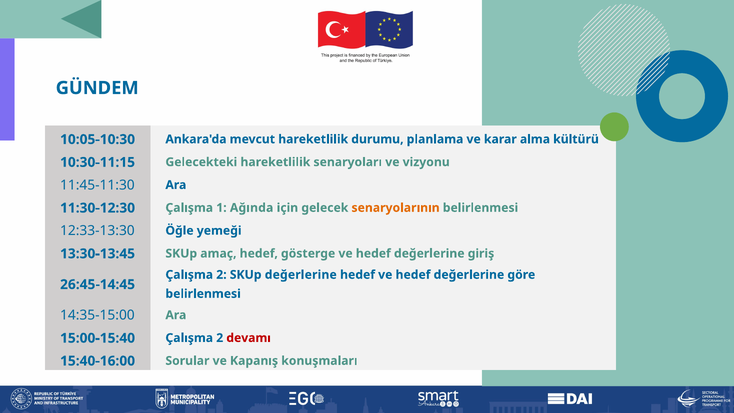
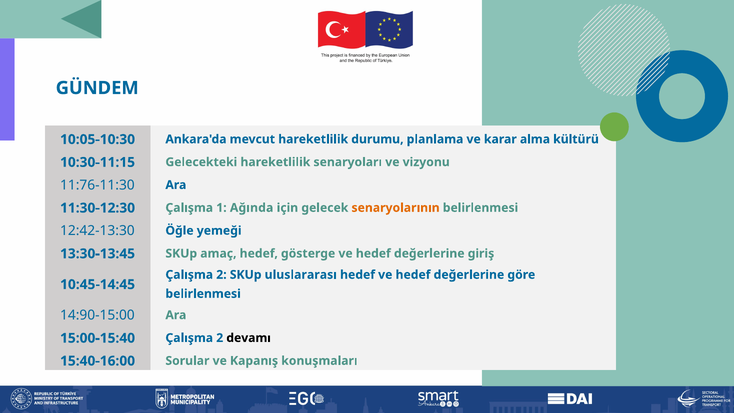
11:45-11:30: 11:45-11:30 -> 11:76-11:30 (97, 185)
12:33-13:30: 12:33-13:30 -> 12:42-13:30 (97, 231)
SKUp değerlerine: değerlerine -> uluslararası (301, 275)
26:45-14:45: 26:45-14:45 -> 10:45-14:45 (98, 284)
14:35-15:00: 14:35-15:00 -> 14:90-15:00 (97, 315)
devamı colour: red -> black (249, 338)
